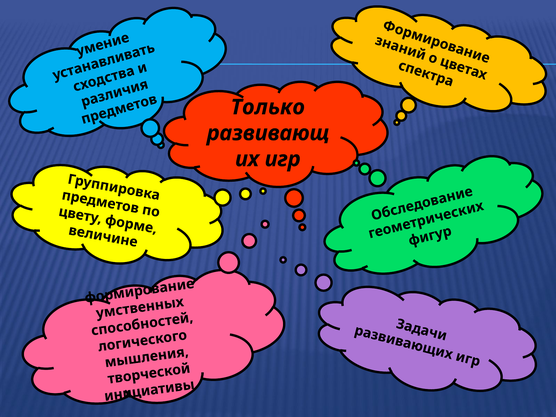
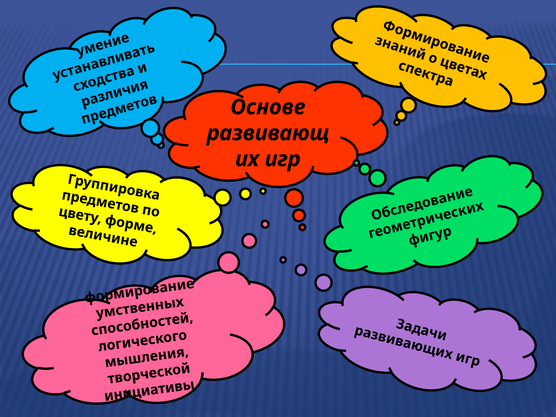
Только: Только -> Основе (268, 107)
